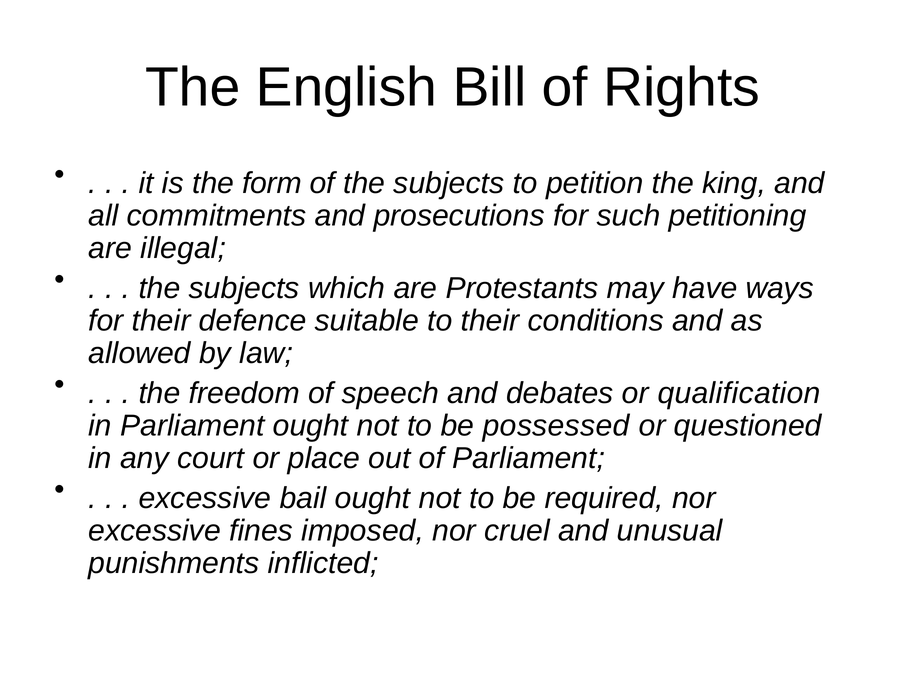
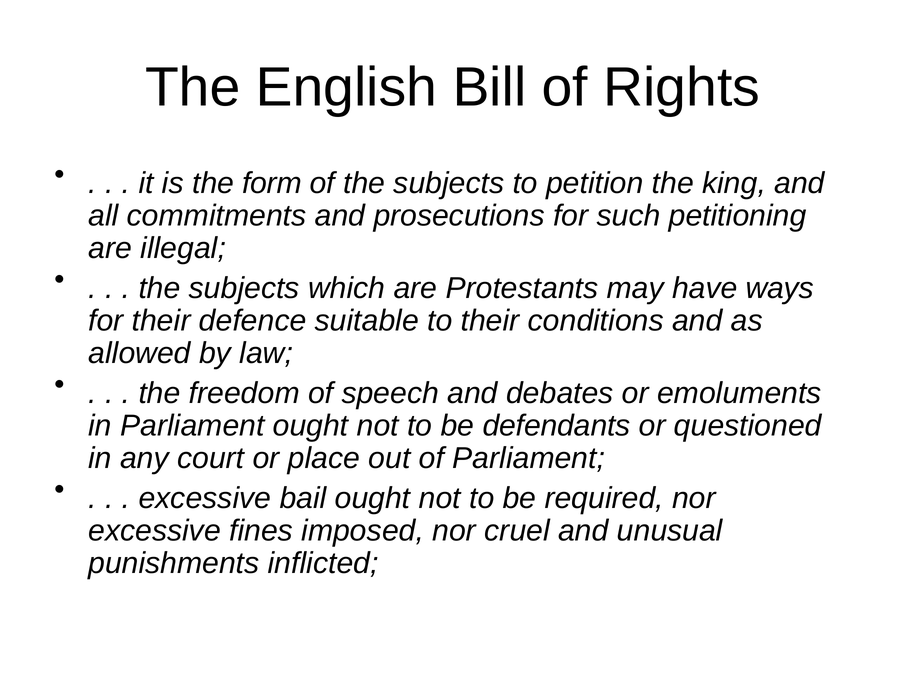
qualification: qualification -> emoluments (739, 393)
possessed: possessed -> defendants (557, 426)
